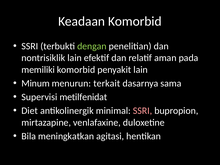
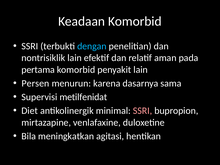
dengan colour: light green -> light blue (92, 46)
memiliki: memiliki -> pertama (38, 70)
Minum: Minum -> Persen (35, 83)
terkait: terkait -> karena (107, 83)
